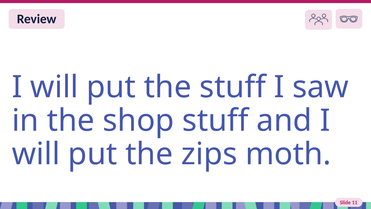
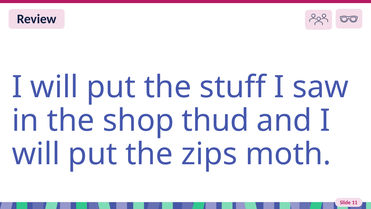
shop stuff: stuff -> thud (215, 120)
